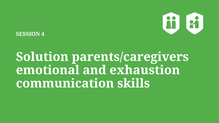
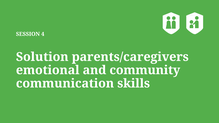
exhaustion: exhaustion -> community (145, 70)
